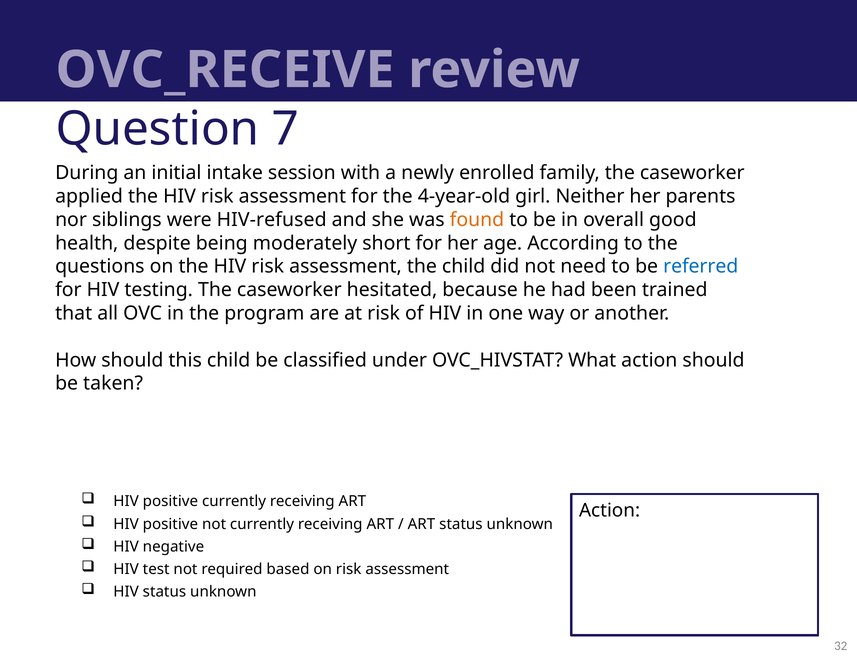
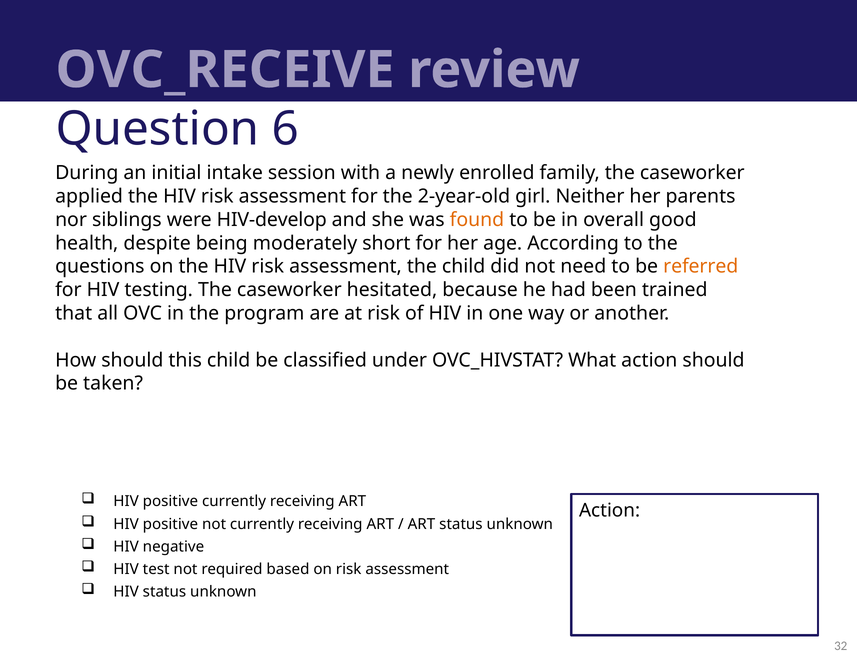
7: 7 -> 6 (285, 129)
4-year-old: 4-year-old -> 2-year-old (464, 196)
HIV-refused: HIV-refused -> HIV-develop (272, 219)
referred colour: blue -> orange (701, 266)
